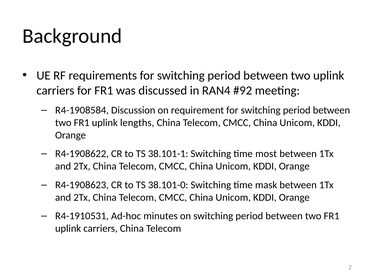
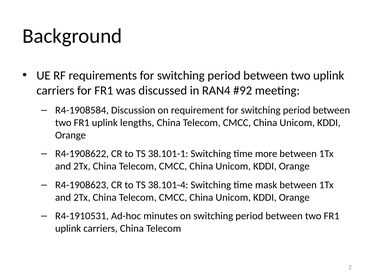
most: most -> more (266, 154)
38.101-0: 38.101-0 -> 38.101-4 (168, 185)
